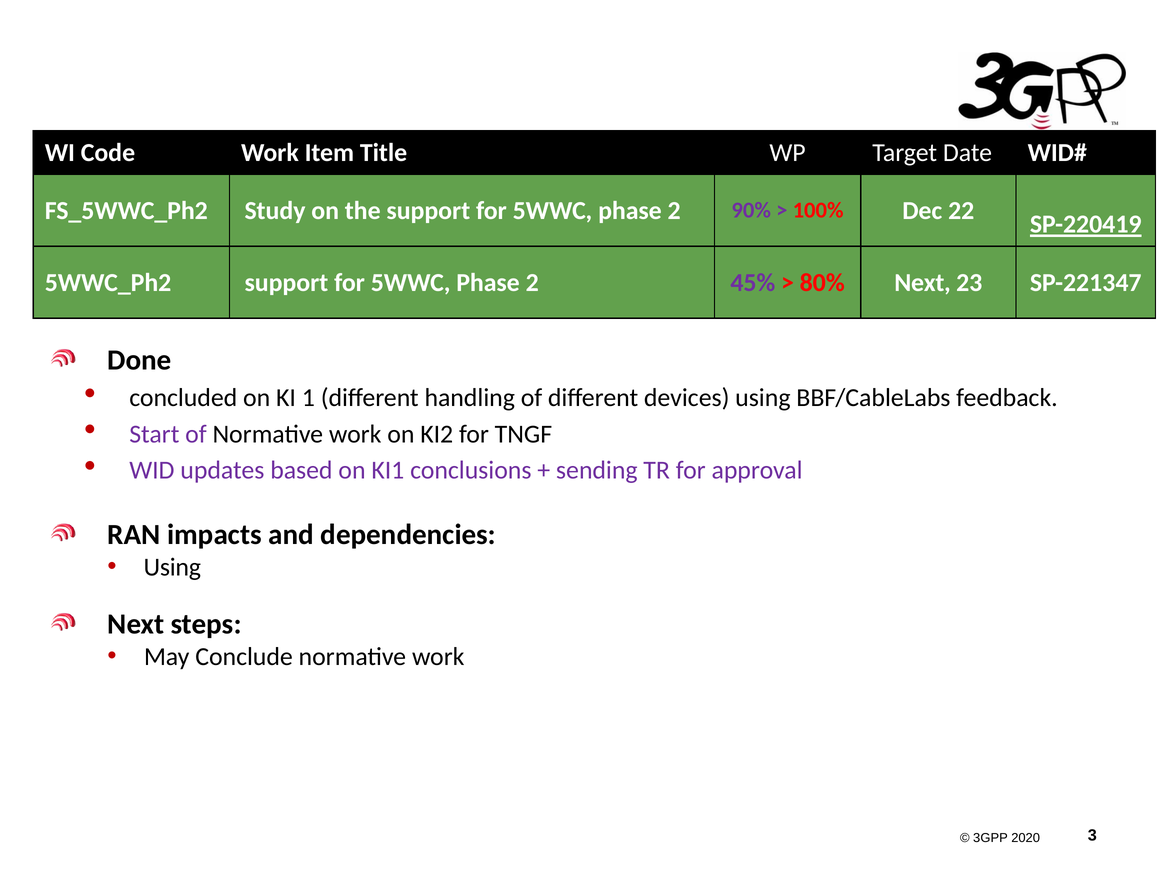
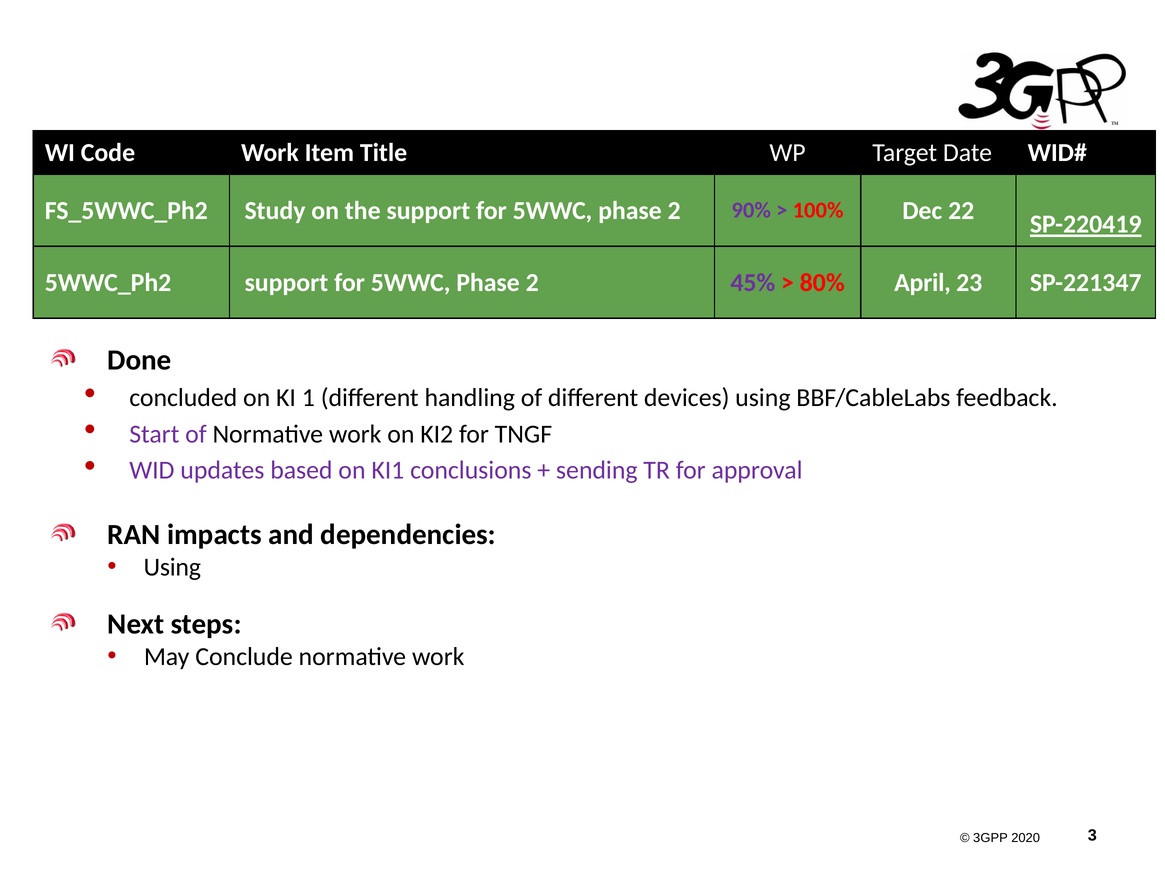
80% Next: Next -> April (923, 282)
